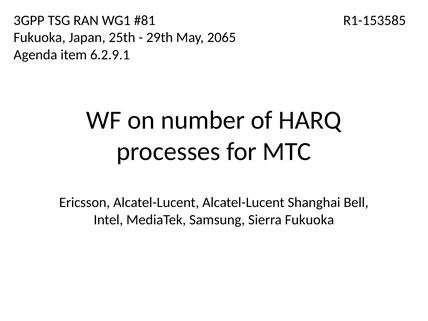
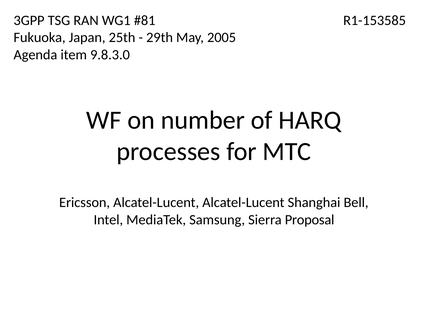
2065: 2065 -> 2005 (222, 38)
6.2.9.1: 6.2.9.1 -> 9.8.3.0 (110, 55)
Sierra Fukuoka: Fukuoka -> Proposal (310, 220)
